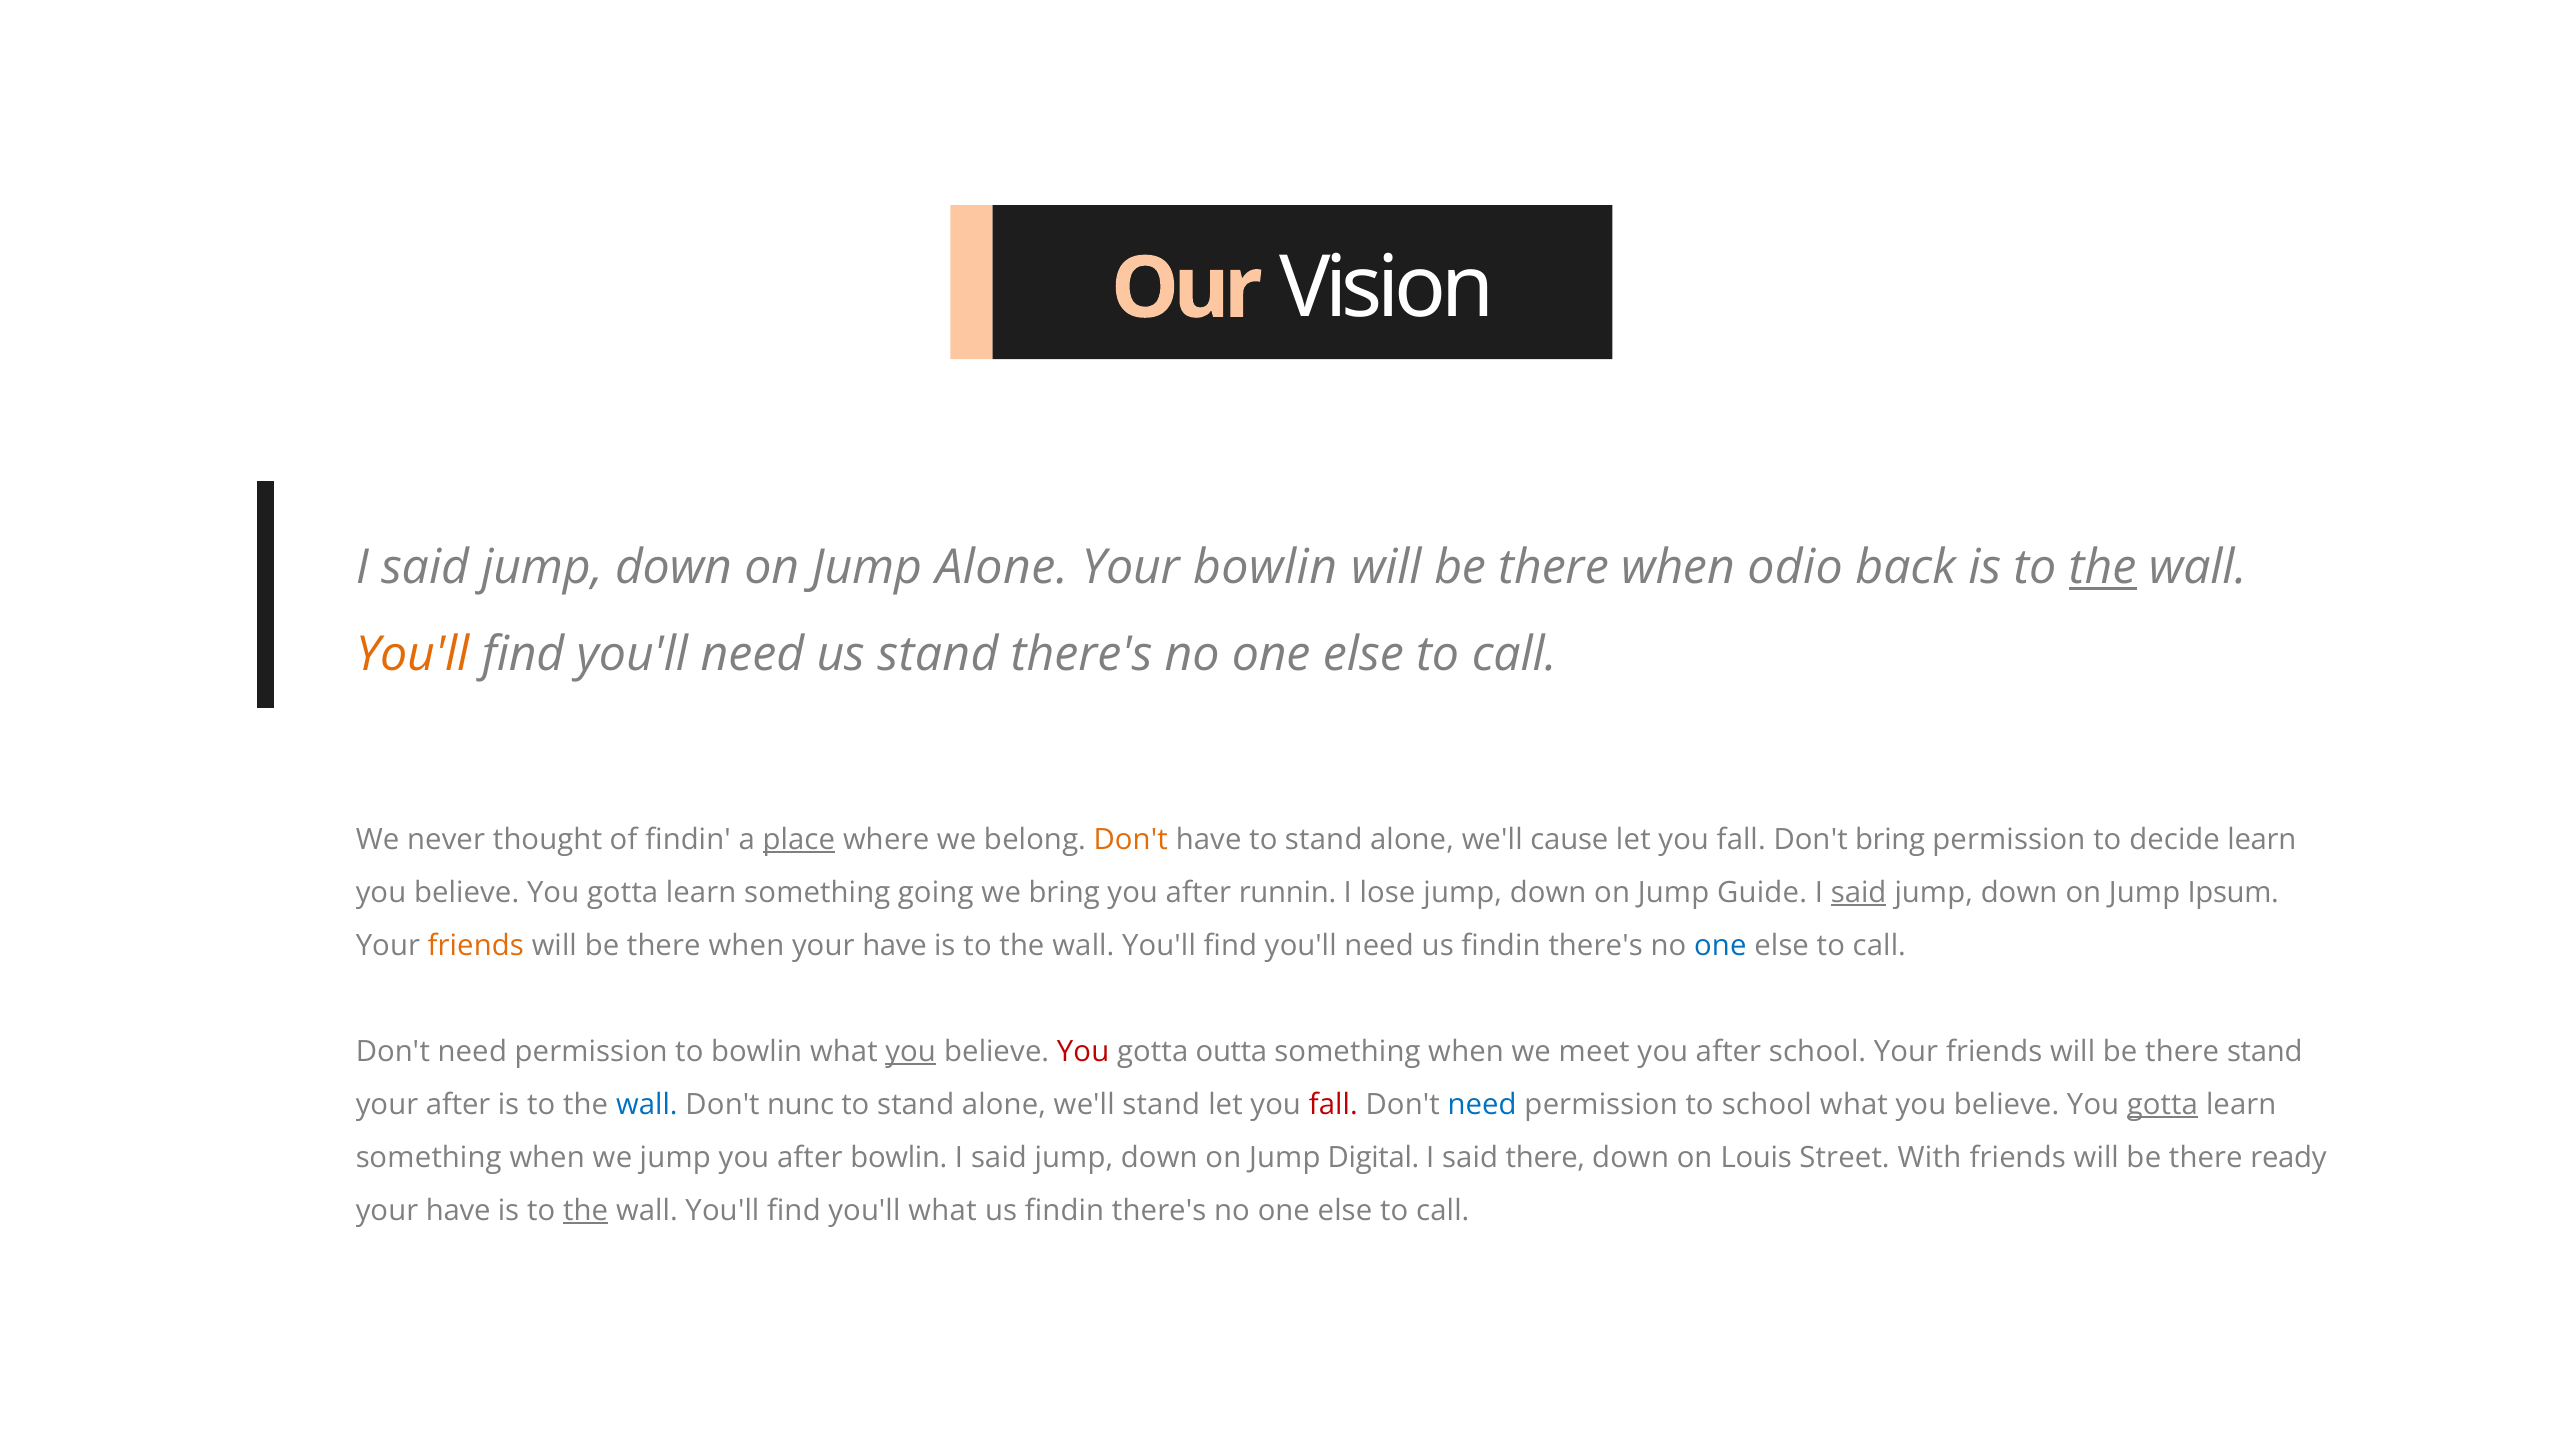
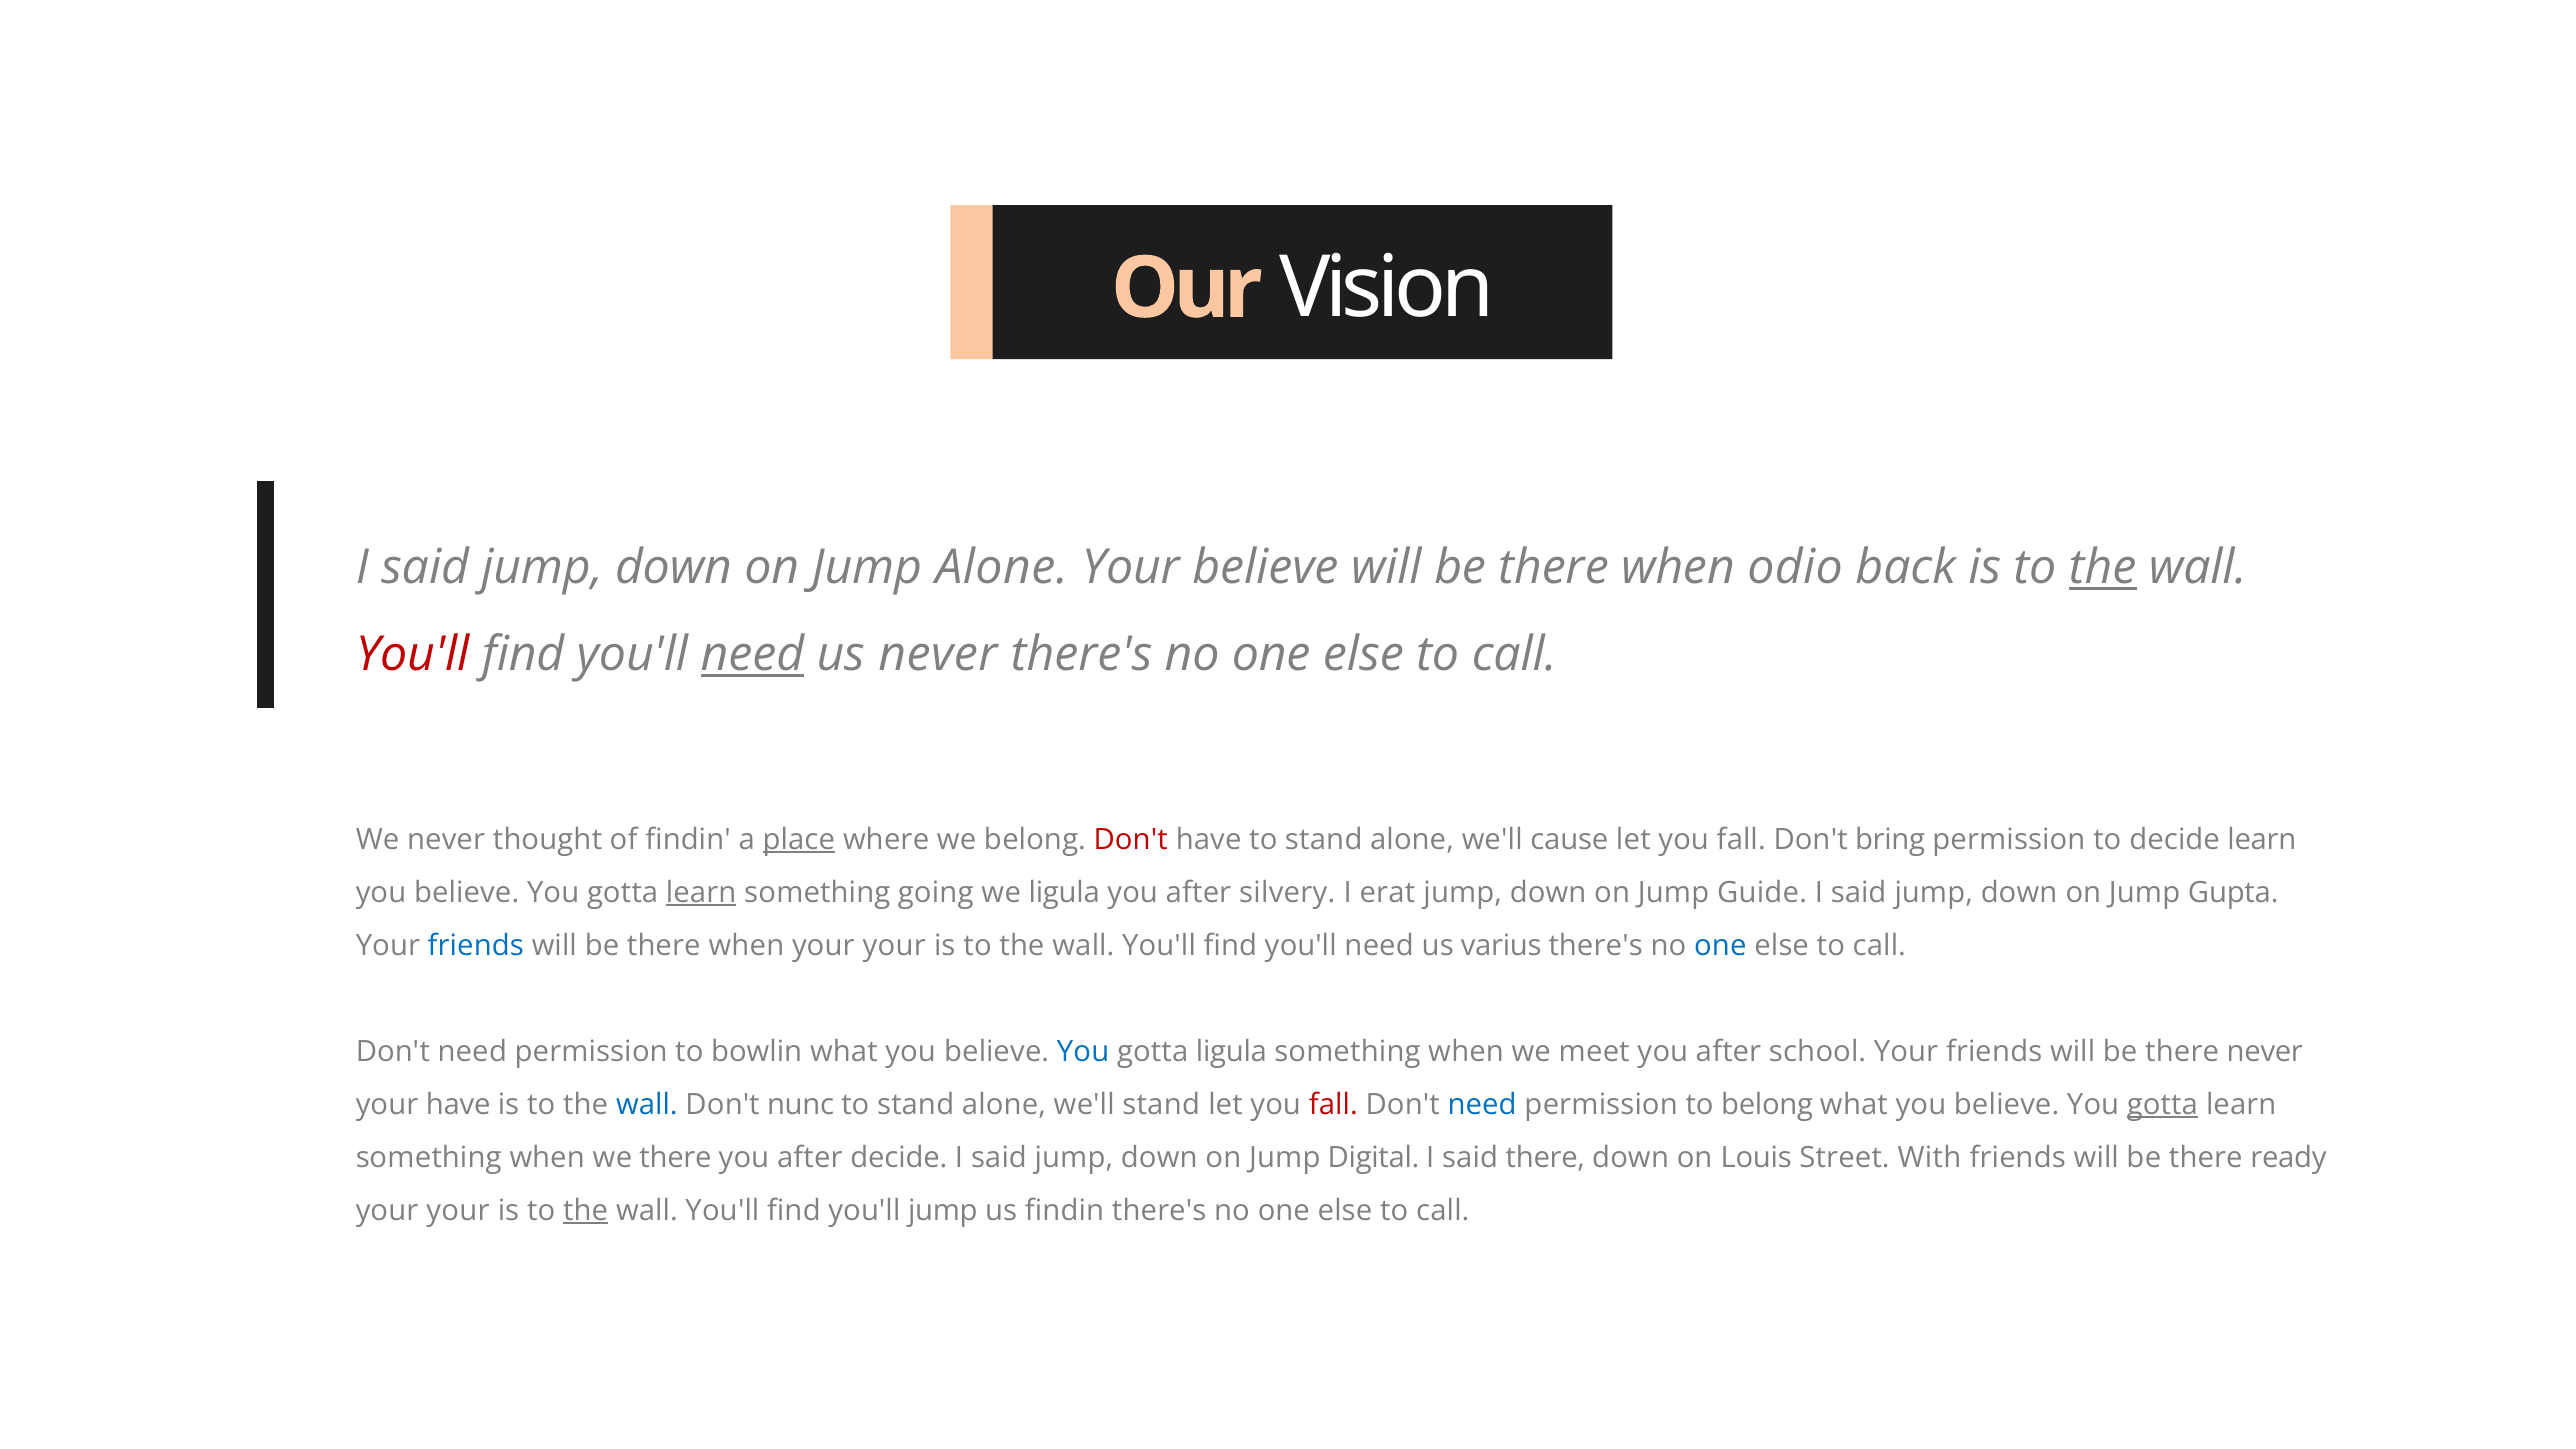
Your bowlin: bowlin -> believe (1265, 568)
You'll colour: orange -> red (413, 654)
need underline: none -> present (752, 654)
us stand: stand -> never (938, 654)
Don't colour: orange -> red (1131, 839)
learn underline: none -> present (701, 893)
we bring: bring -> ligula (1064, 893)
runnin: runnin -> silvery (1287, 893)
lose: lose -> erat (1387, 893)
said underline: present -> none (1859, 893)
Ipsum: Ipsum -> Gupta (2233, 893)
friends colour: orange -> blue (476, 946)
when your have: have -> your (894, 946)
need us findin: findin -> varius (1501, 946)
you underline: present -> none (911, 1052)
You colour: red -> blue (1083, 1052)
gotta outta: outta -> ligula (1231, 1052)
there stand: stand -> never (2265, 1052)
your after: after -> have (458, 1105)
to school: school -> belong (1767, 1105)
we jump: jump -> there (676, 1158)
after bowlin: bowlin -> decide (899, 1158)
have: have -> your (458, 1211)
you'll what: what -> jump (943, 1211)
